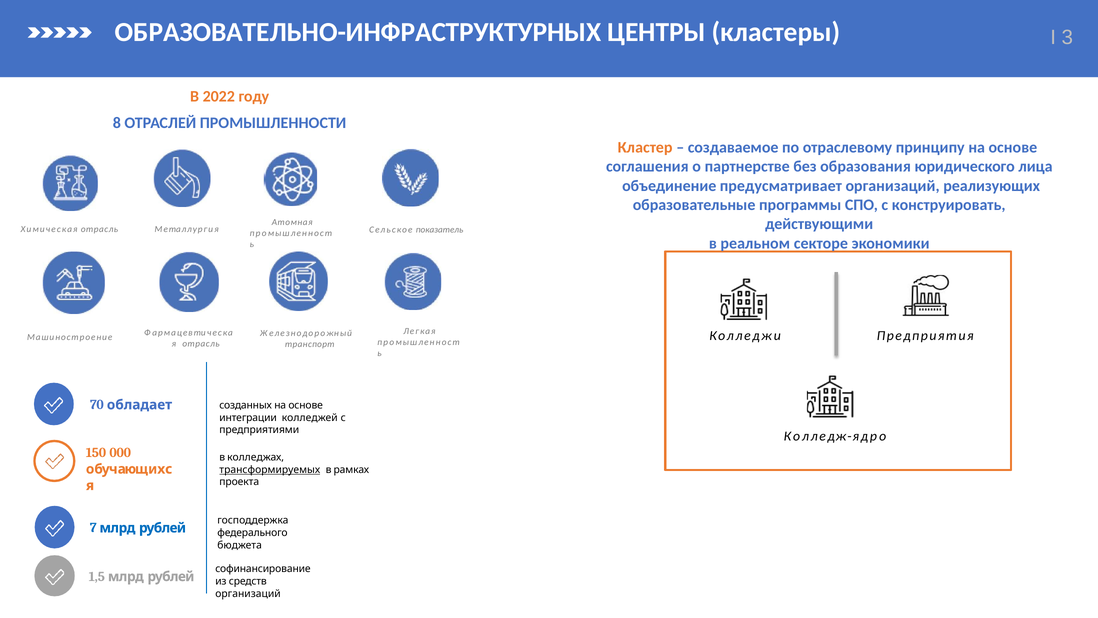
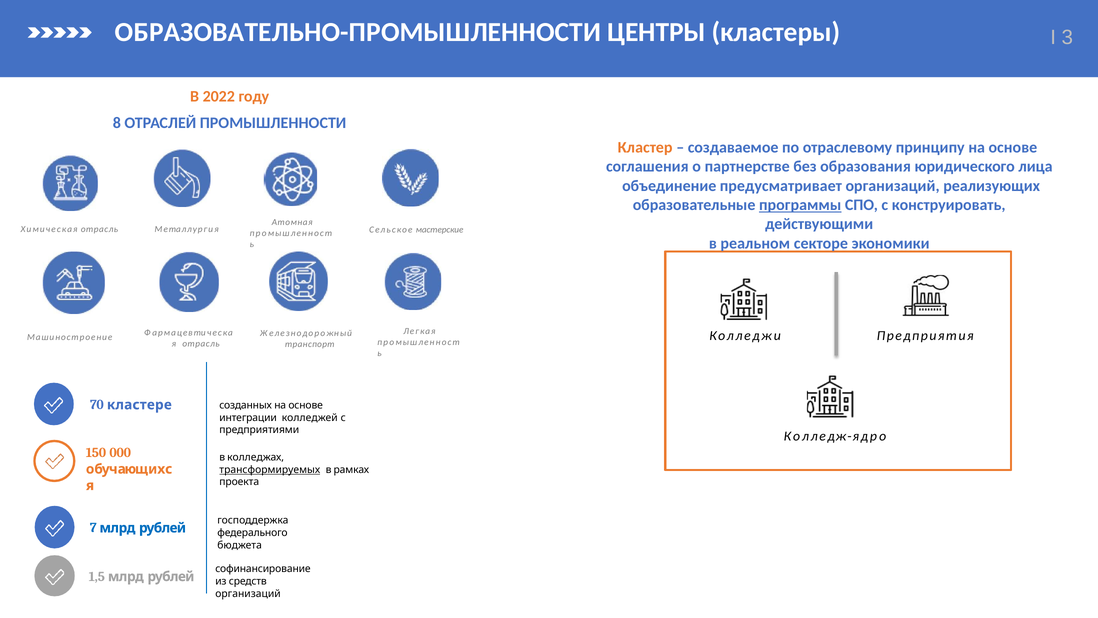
ОБРАЗОВАТЕЛЬНО-ИНФРАСТРУКТУРНЫХ: ОБРАЗОВАТЕЛЬНО-ИНФРАСТРУКТУРНЫХ -> ОБРАЗОВАТЕЛЬНО-ПРОМЫШЛЕННОСТИ (358, 32)
программы underline: none -> present (800, 205)
показатель: показатель -> мастерские (440, 230)
обладает: обладает -> кластере (139, 405)
